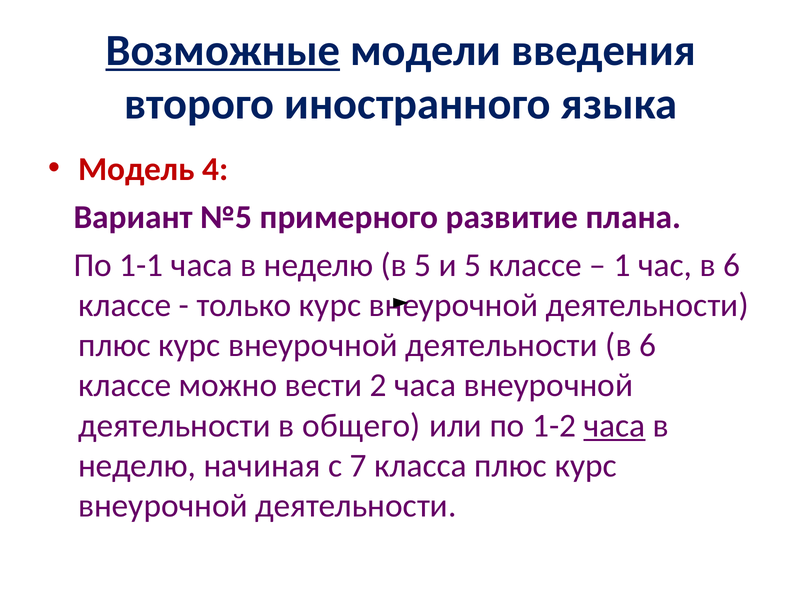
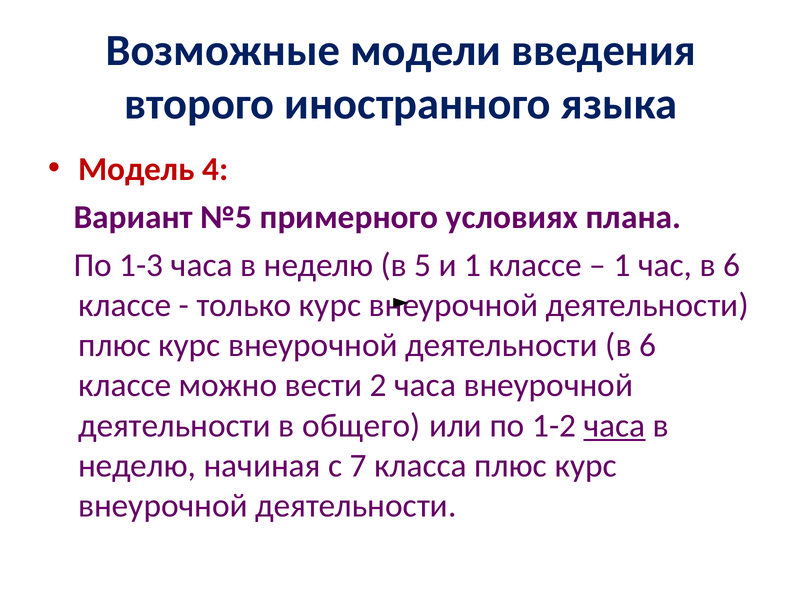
Возможные underline: present -> none (223, 51)
развитие: развитие -> условиях (512, 217)
1-1: 1-1 -> 1-3 (141, 265)
и 5: 5 -> 1 (473, 265)
